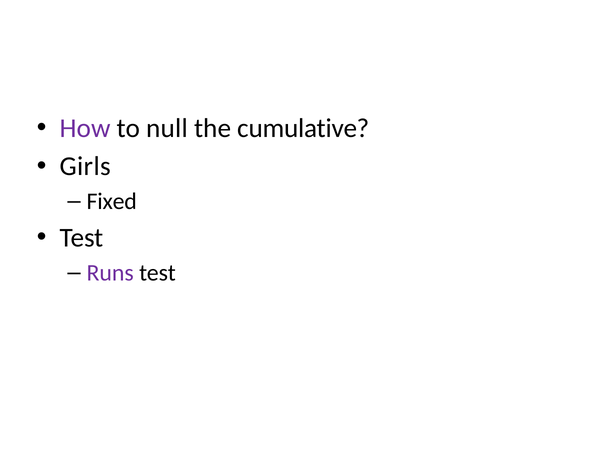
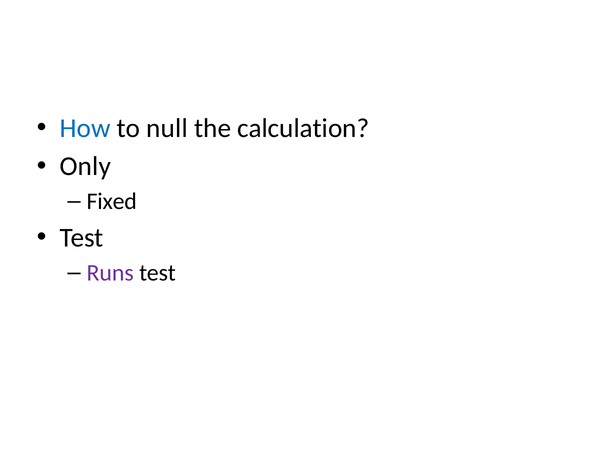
How colour: purple -> blue (85, 129)
cumulative: cumulative -> calculation (303, 129)
Girls: Girls -> Only (85, 167)
